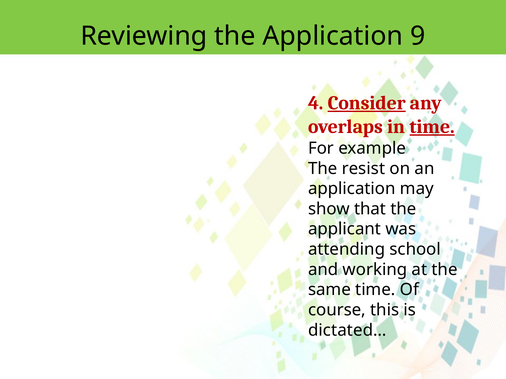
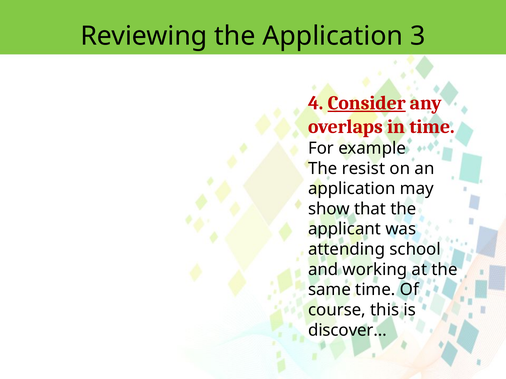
9: 9 -> 3 (418, 36)
time underline: present -> none (432, 127)
dictated…: dictated… -> discover… (347, 331)
